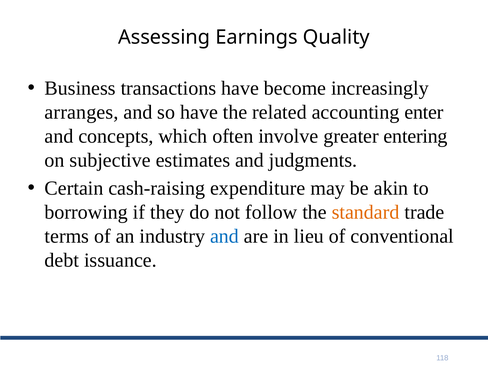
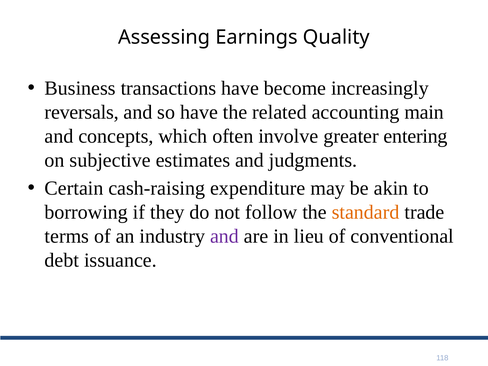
arranges: arranges -> reversals (82, 112)
enter: enter -> main (424, 112)
and colour: blue -> purple (225, 236)
